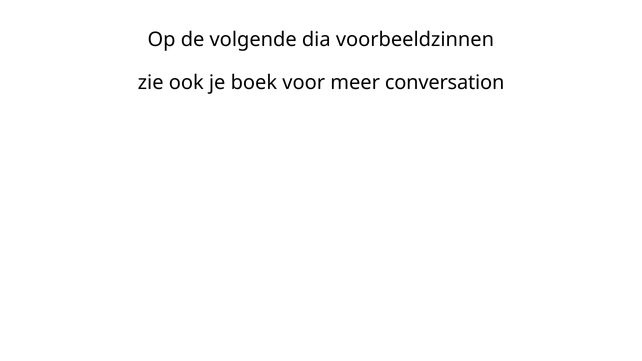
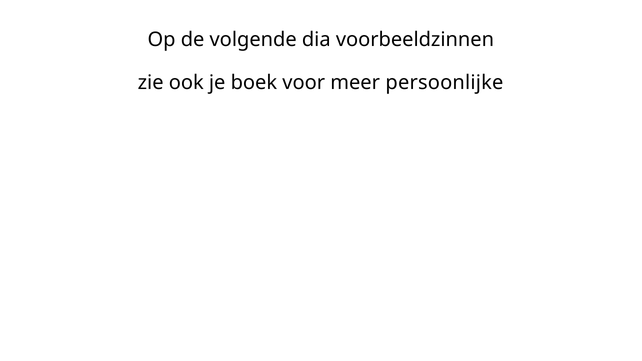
conversation: conversation -> persoonlijke (444, 83)
